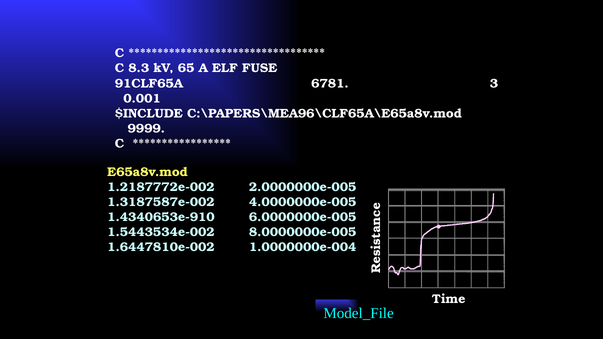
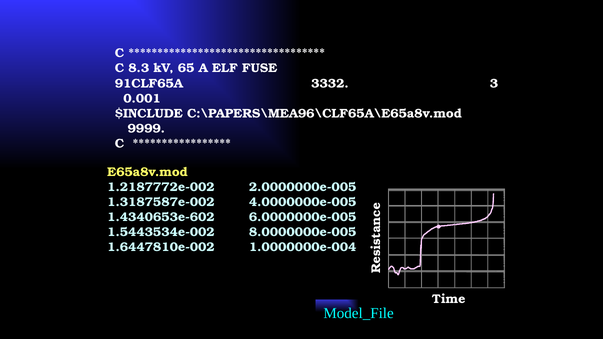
6781: 6781 -> 3332 (330, 83)
1.4340653e-910: 1.4340653e-910 -> 1.4340653e-602 (161, 217)
